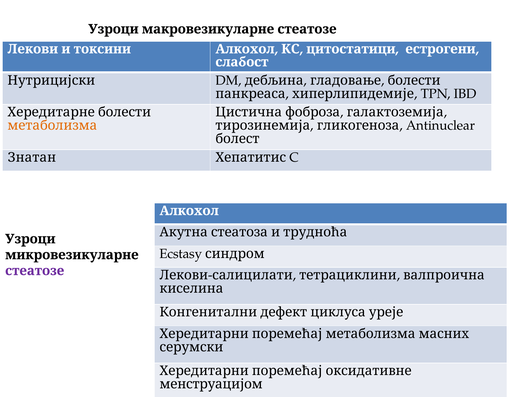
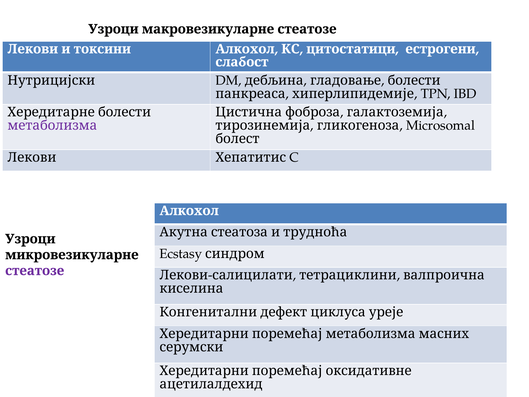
метаболизма colour: orange -> purple (52, 126)
Antinuclear: Antinuclear -> Microsomal (440, 126)
Знатан: Знатан -> Лекови (32, 157)
менструацијом: менструацијом -> ацетилалдехид (211, 384)
